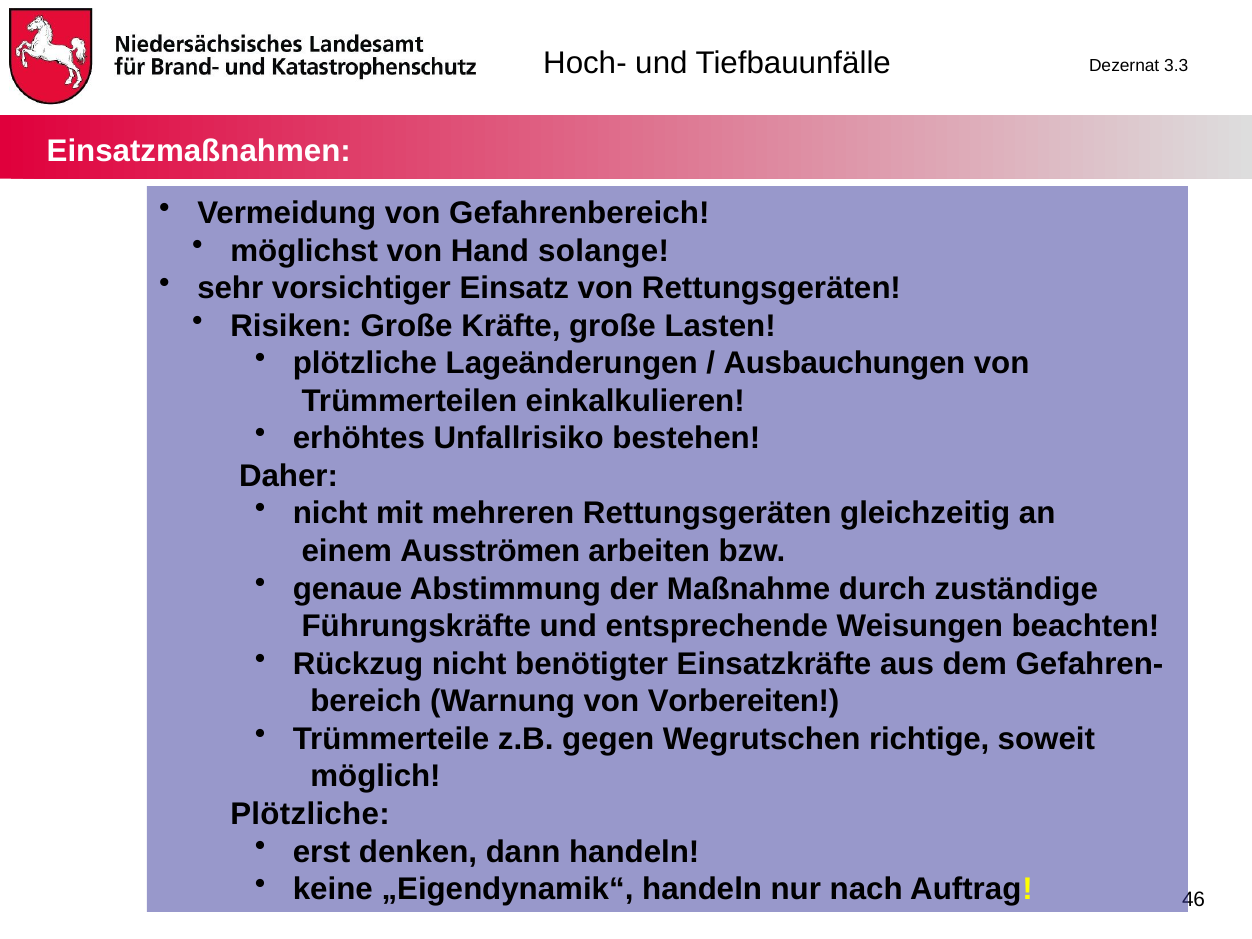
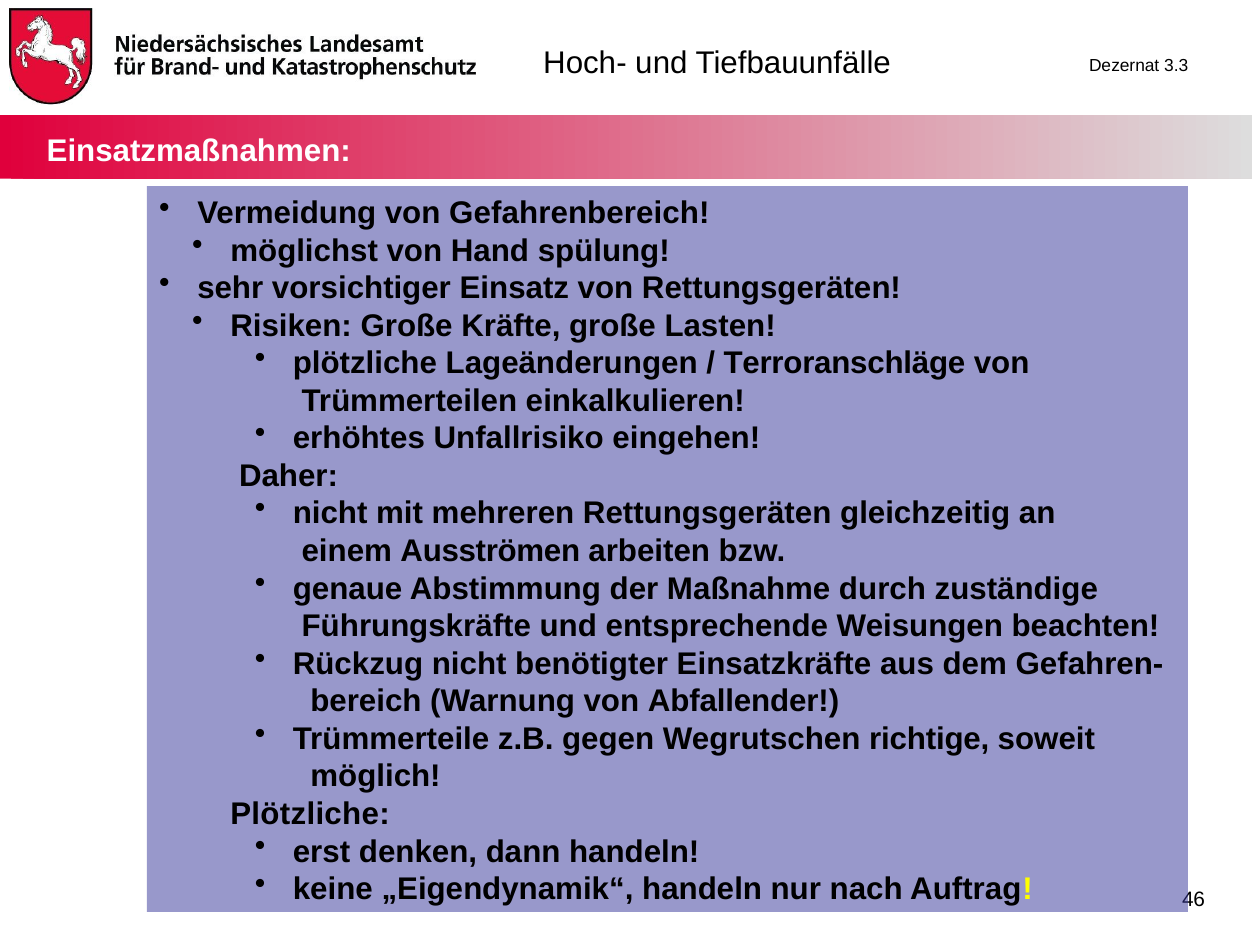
solange: solange -> spülung (604, 251)
Ausbauchungen: Ausbauchungen -> Terroranschläge (844, 363)
bestehen: bestehen -> eingehen (686, 439)
Vorbereiten: Vorbereiten -> Abfallender (744, 701)
